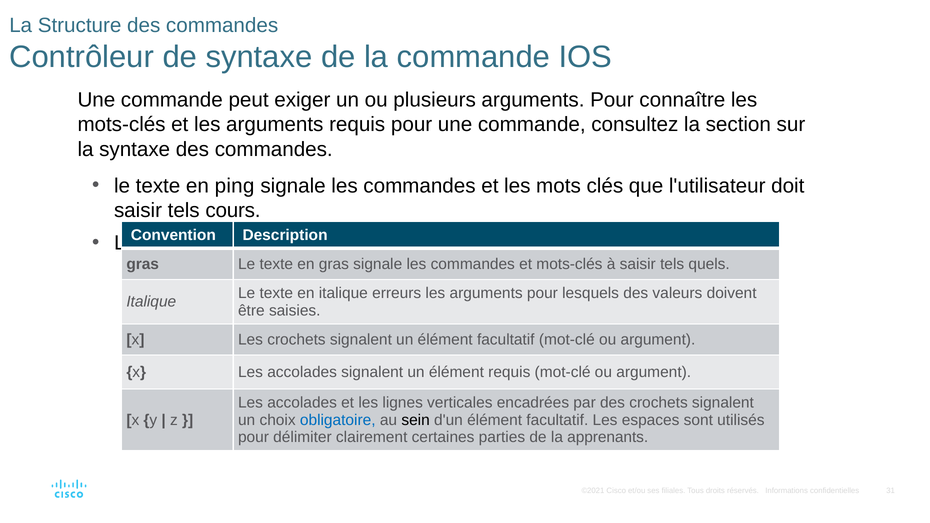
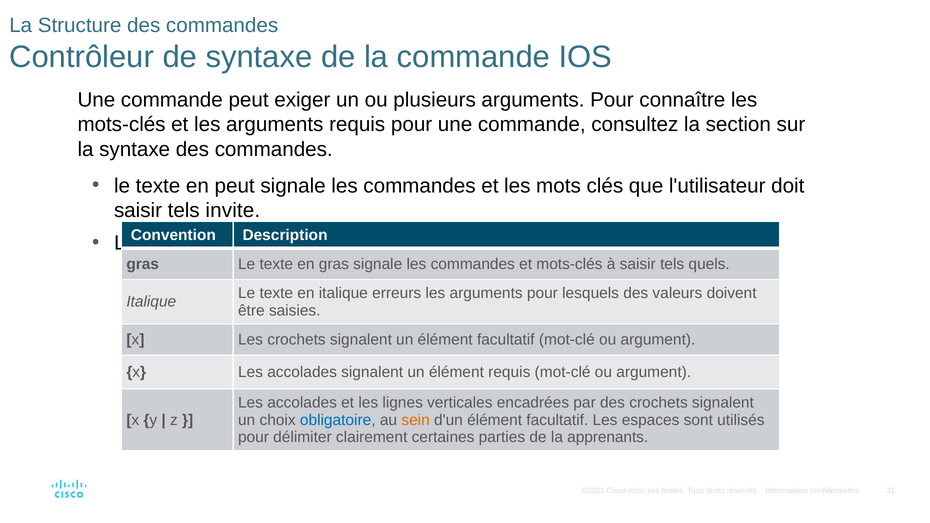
en ping: ping -> peut (235, 186)
cours: cours -> invite (233, 211)
sein colour: black -> orange (416, 420)
